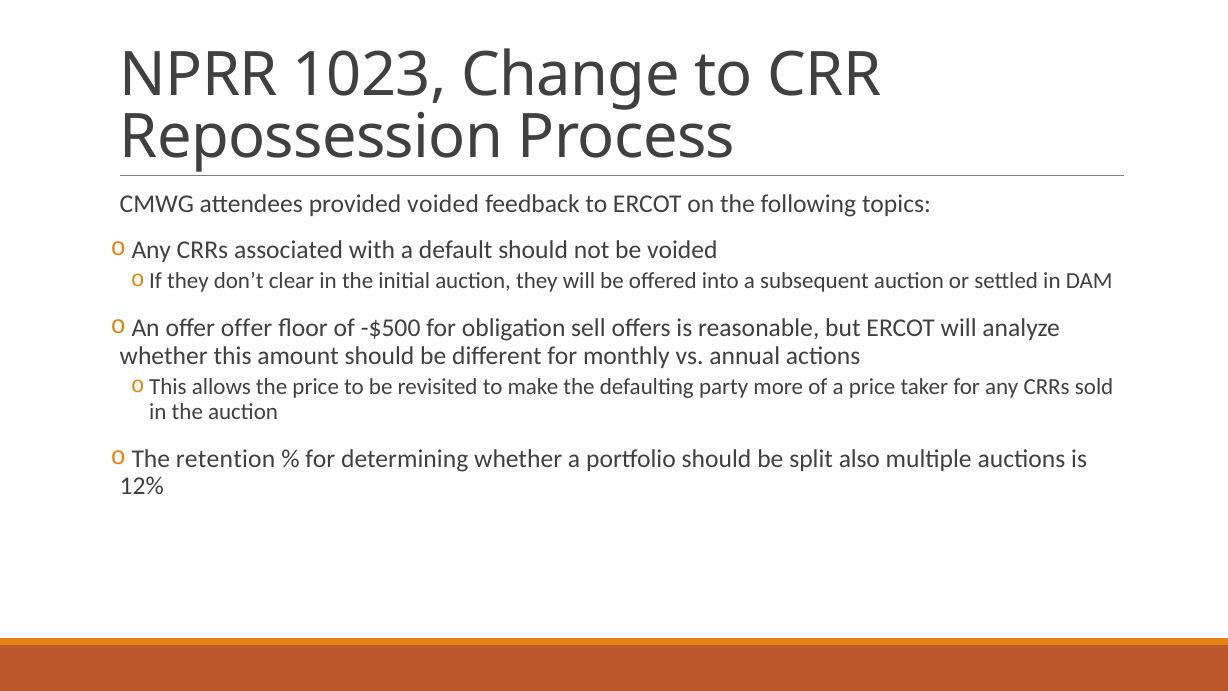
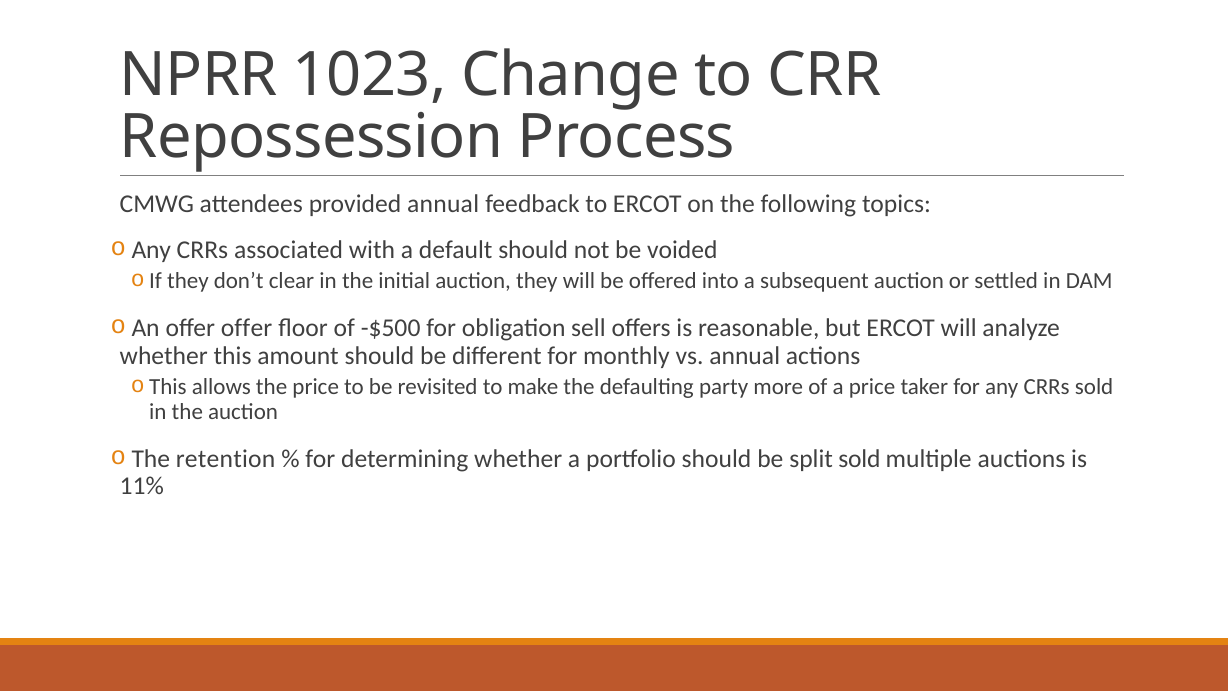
provided voided: voided -> annual (443, 204)
split also: also -> sold (859, 459)
12%: 12% -> 11% (142, 486)
